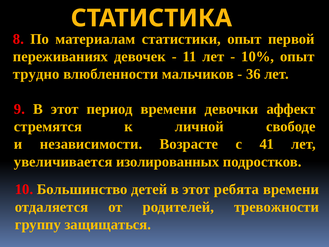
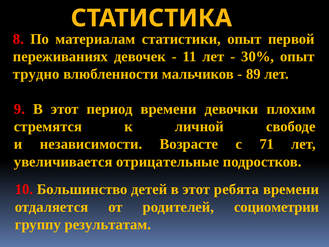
10%: 10% -> 30% (258, 56)
36: 36 -> 89 (253, 74)
аффект: аффект -> плохим (291, 109)
41: 41 -> 71 (267, 144)
изолированных: изолированных -> отрицательные (168, 162)
тревожности: тревожности -> социометрии (277, 207)
защищаться: защищаться -> результатам (108, 224)
